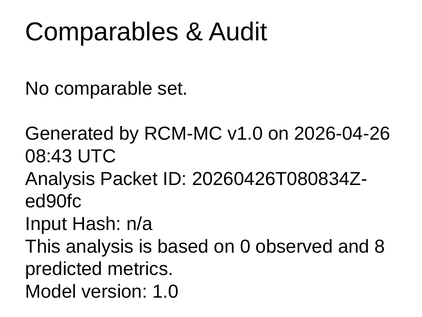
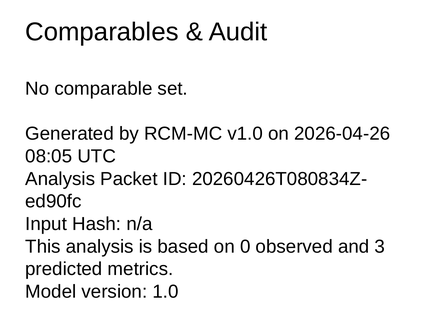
08:43: 08:43 -> 08:05 (49, 156)
8: 8 -> 3 (380, 246)
